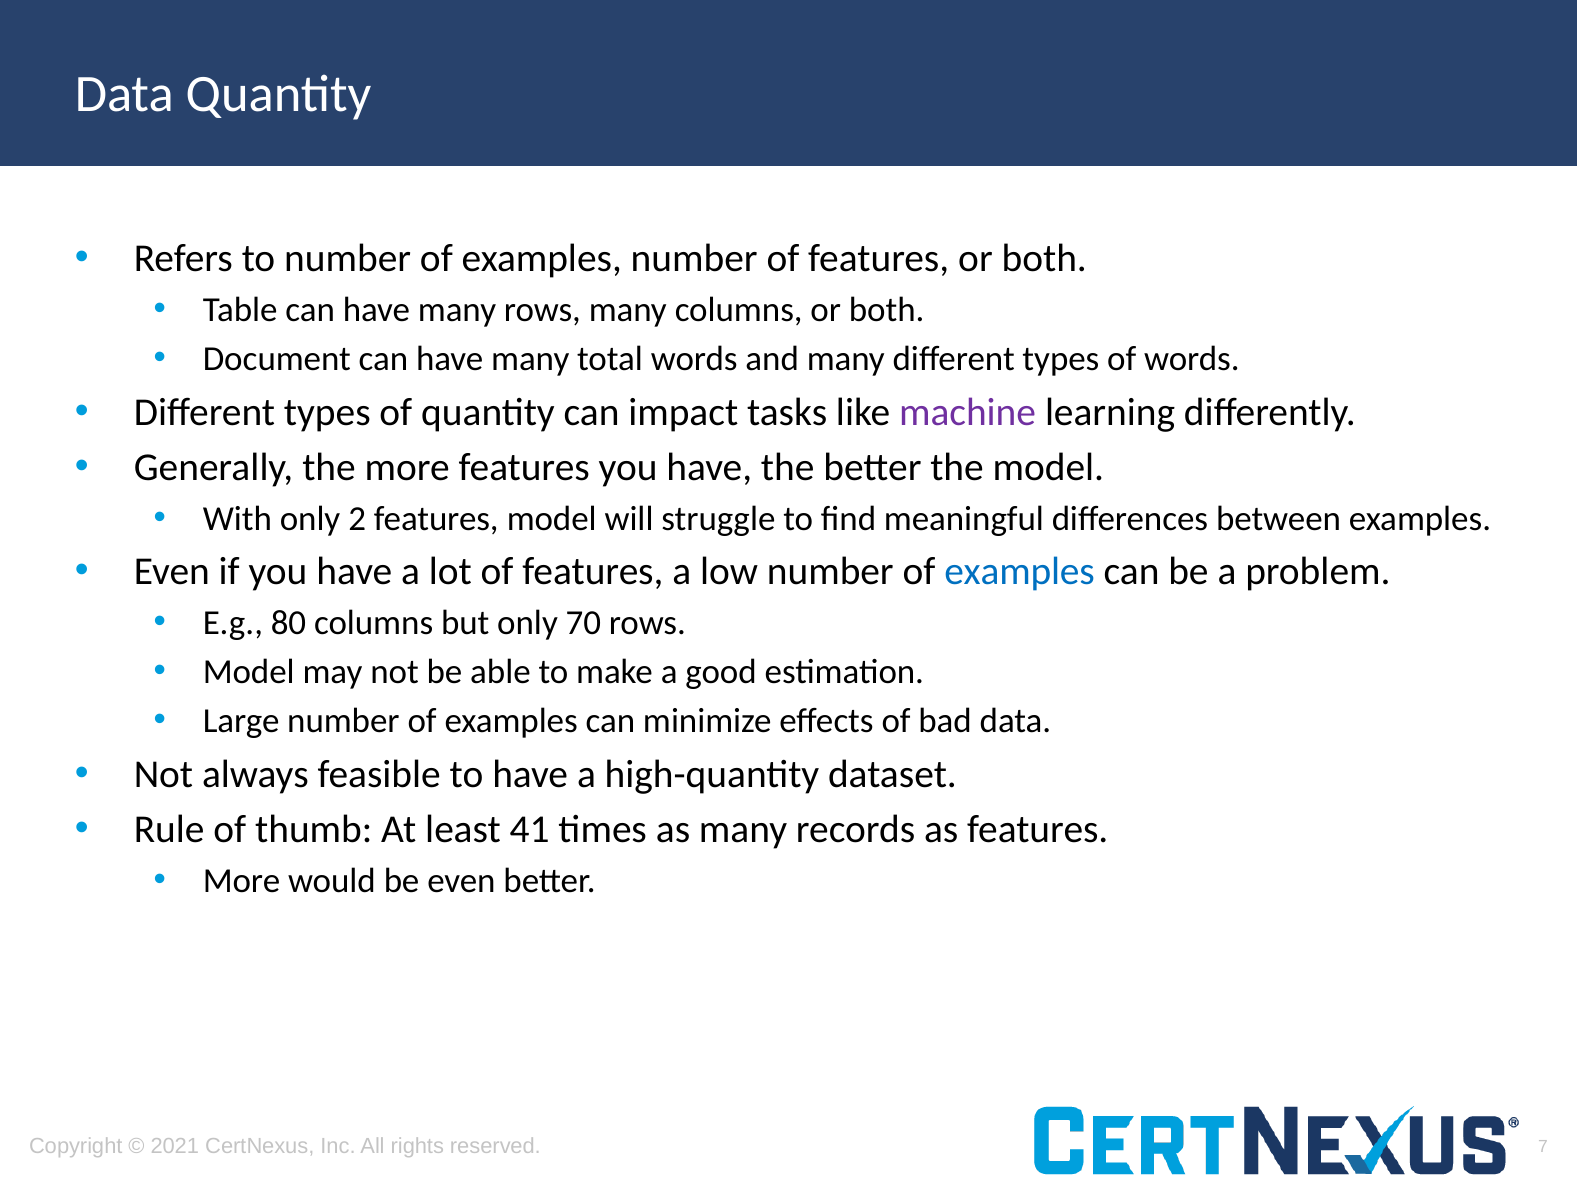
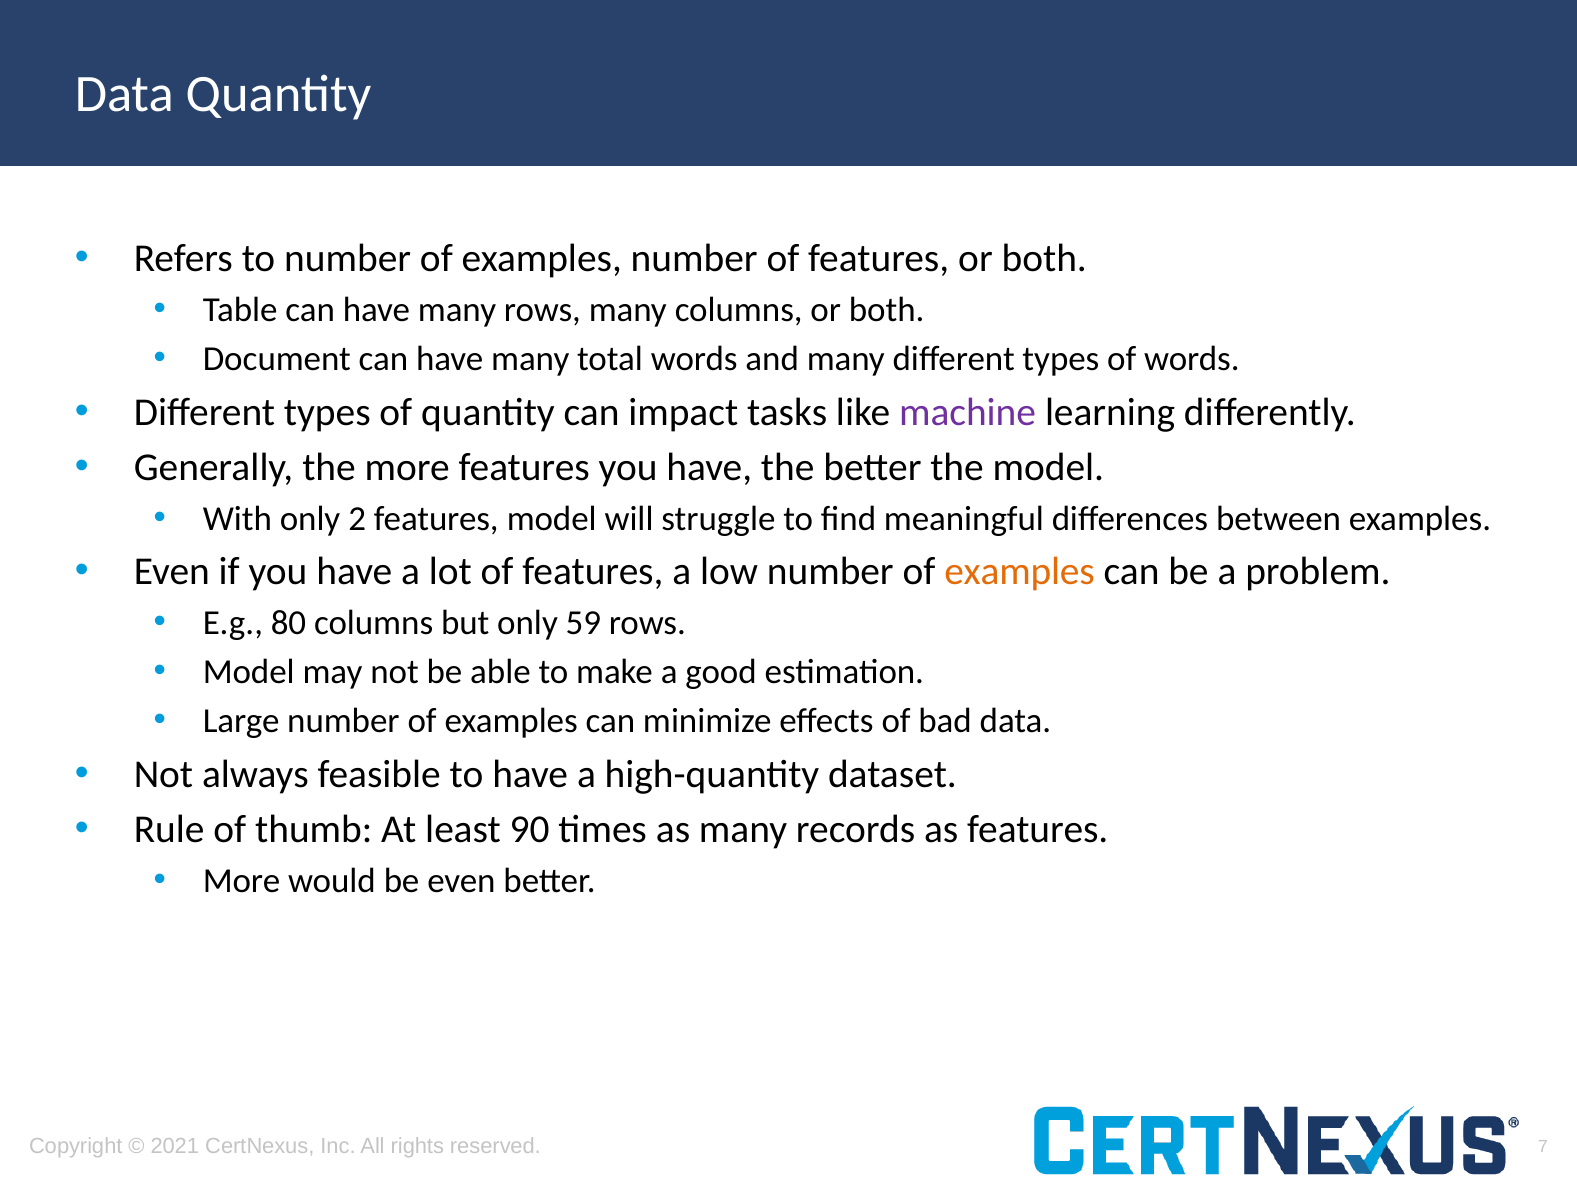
examples colour: blue -> orange (1020, 572)
70: 70 -> 59 (583, 623)
41: 41 -> 90 (530, 829)
